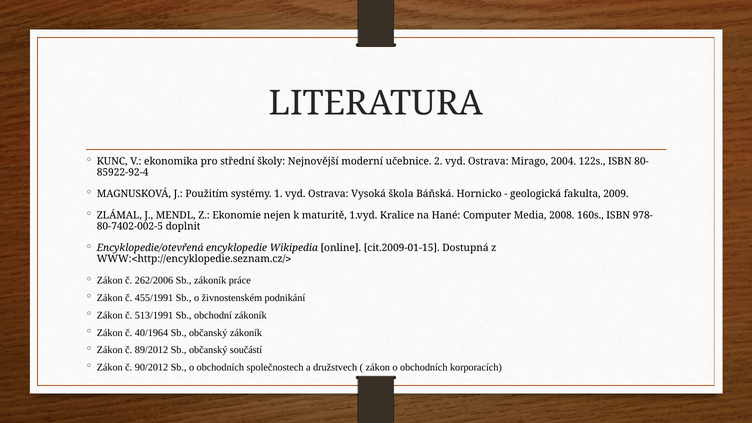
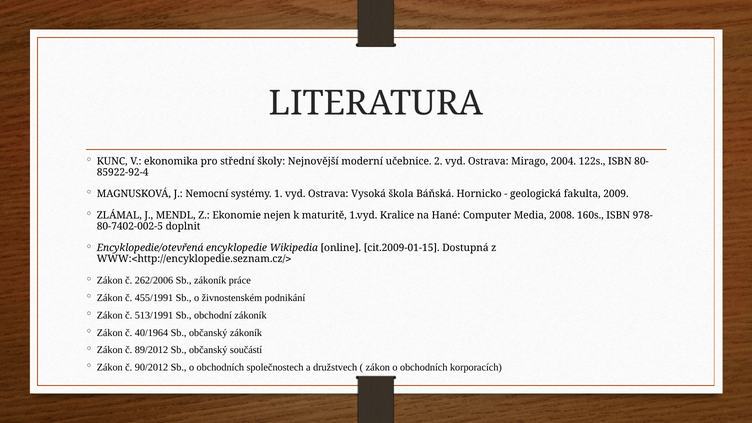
Použitím: Použitím -> Nemocní (207, 194)
